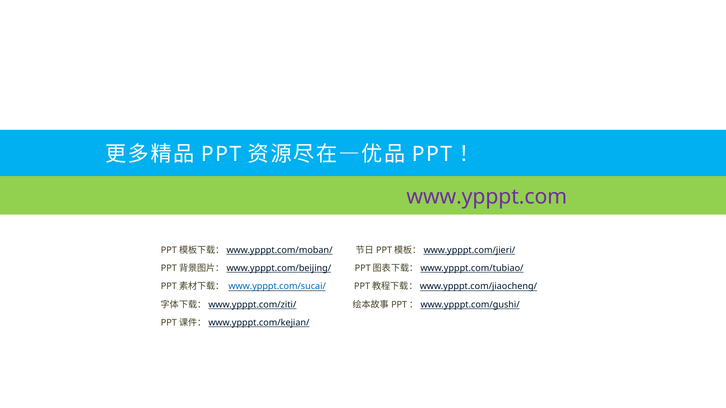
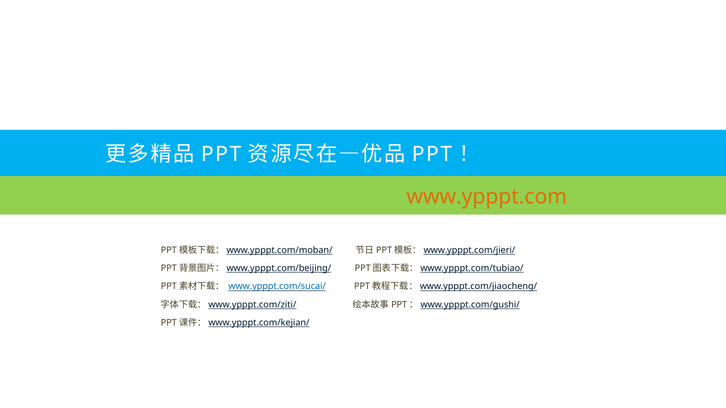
www.ypppt.com colour: purple -> orange (487, 197)
